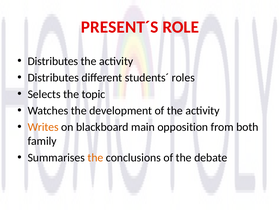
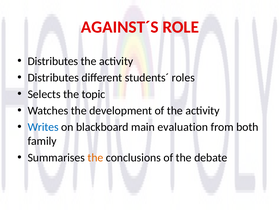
PRESENT´S: PRESENT´S -> AGAINST´S (120, 27)
Writes colour: orange -> blue (43, 127)
opposition: opposition -> evaluation (183, 127)
